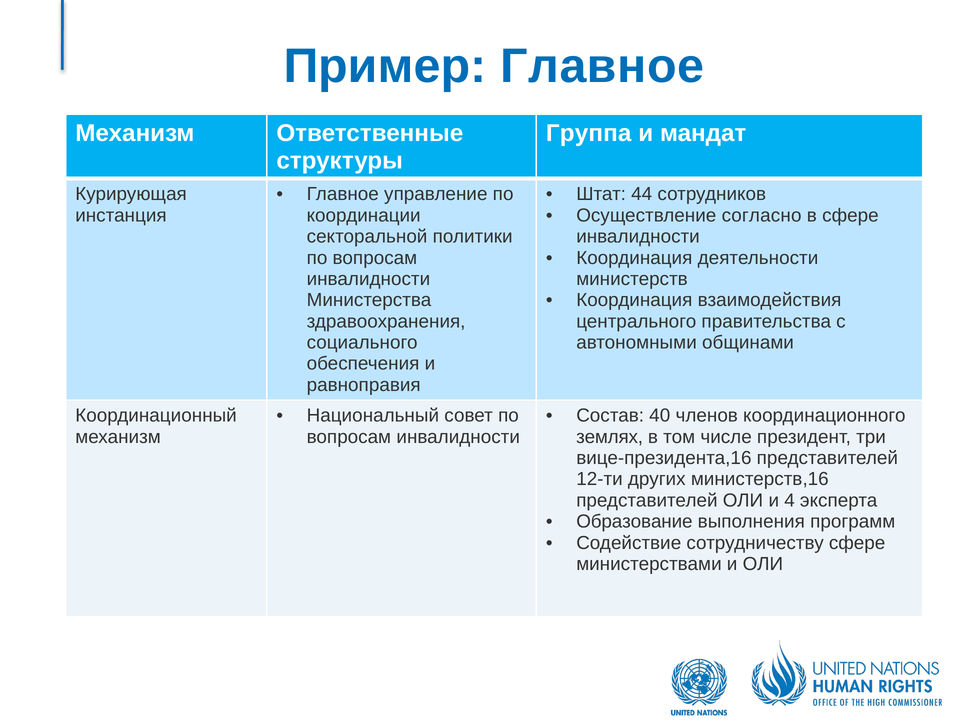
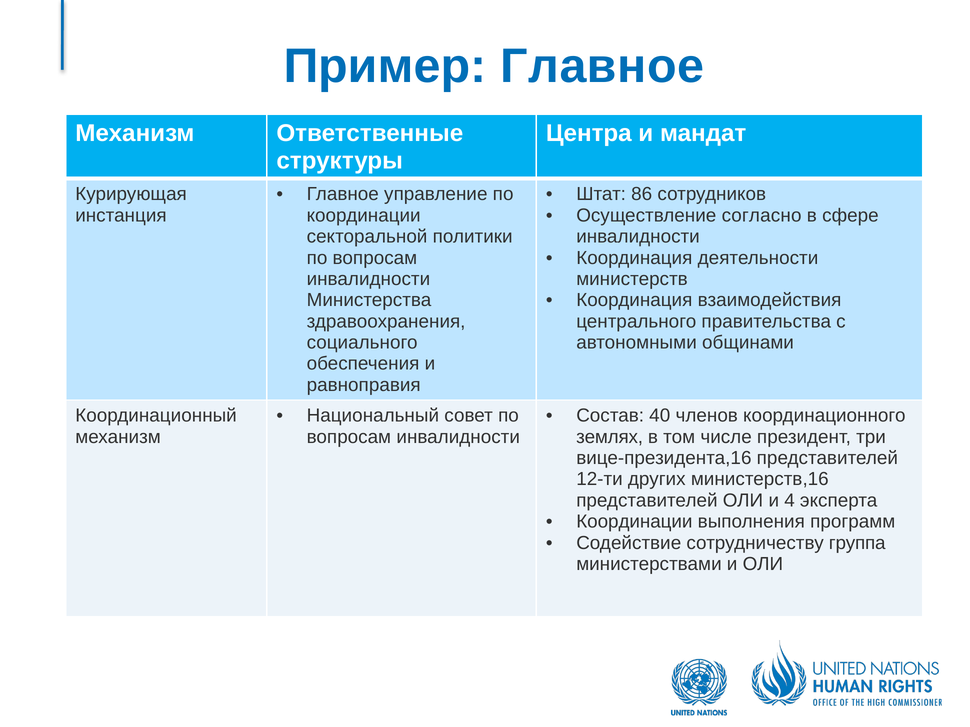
Группа: Группа -> Центра (589, 133)
44: 44 -> 86 (642, 194)
Образование: Образование -> Координации (634, 522)
сотрудничеству сфере: сфере -> группа (857, 543)
